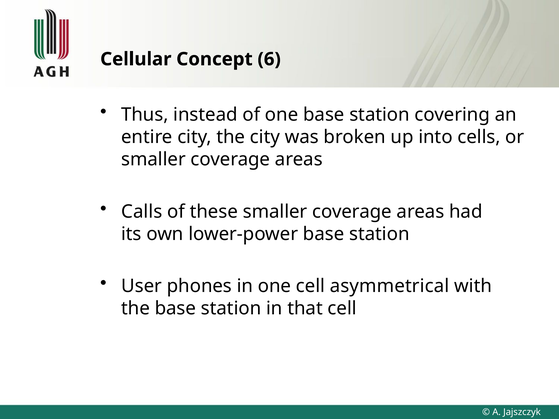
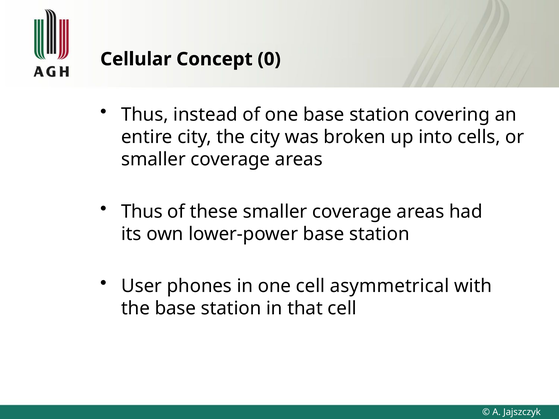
6: 6 -> 0 (269, 59)
Calls: Calls -> Thus (142, 212)
